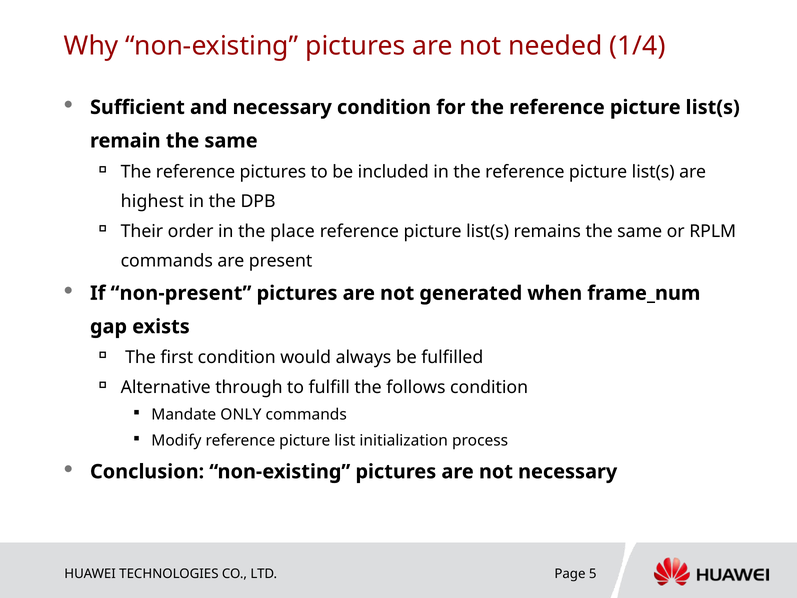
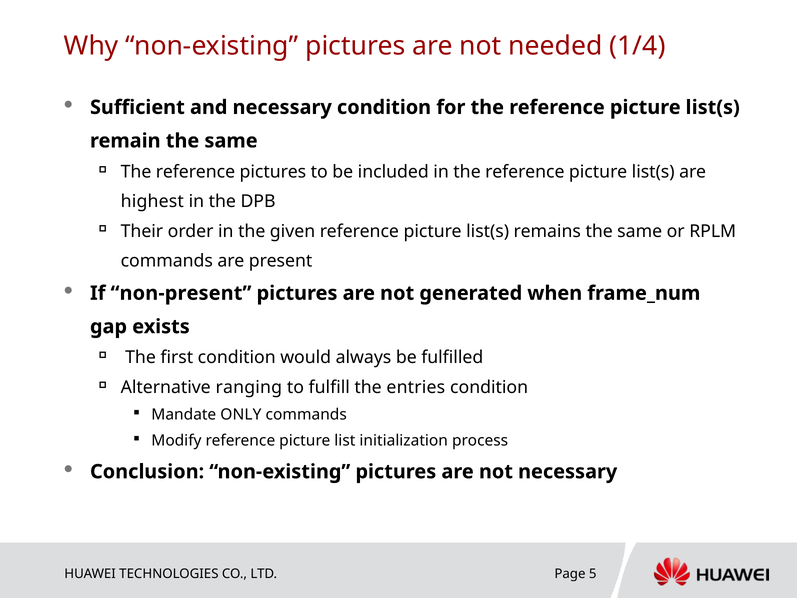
place: place -> given (293, 231)
through: through -> ranging (249, 387)
follows: follows -> entries (416, 387)
